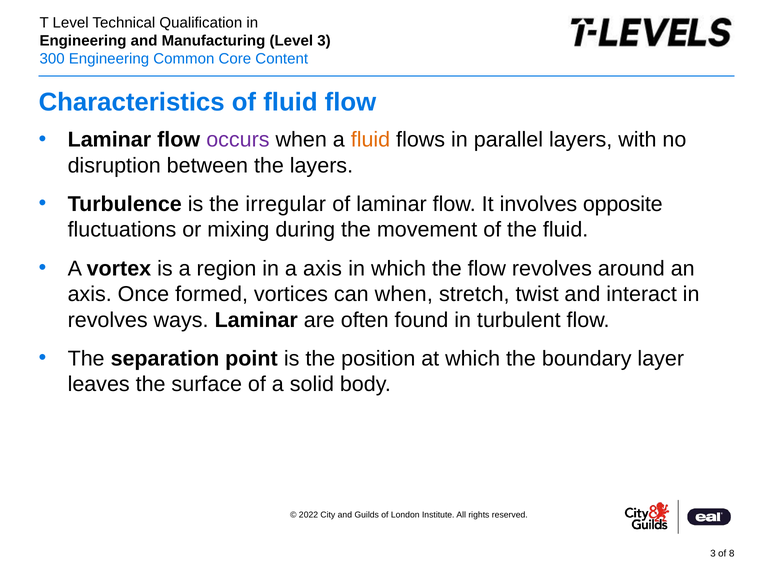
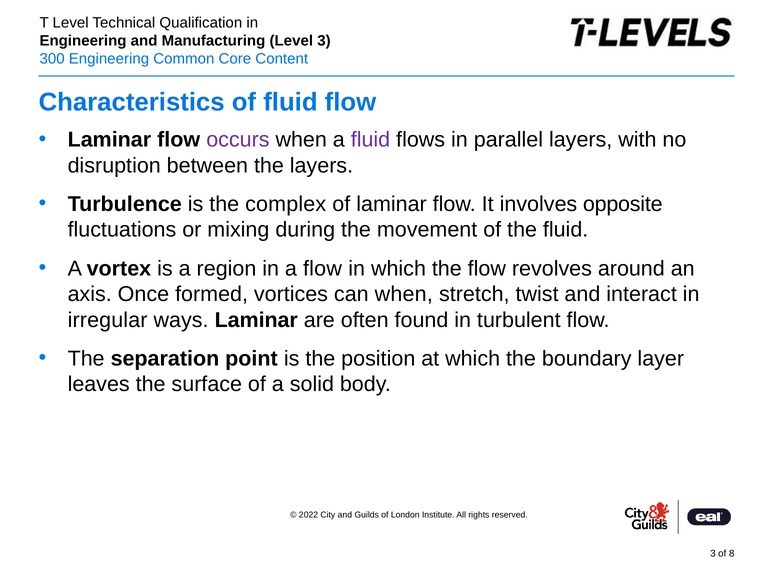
fluid colour: orange -> purple (370, 140)
irregular: irregular -> complex (286, 204)
a axis: axis -> flow (322, 269)
revolves: revolves -> irregular (108, 320)
